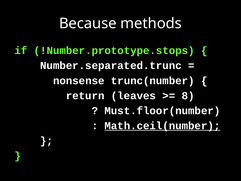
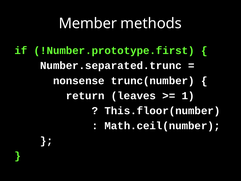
Because: Because -> Member (88, 23)
!Number.prototype.stops: !Number.prototype.stops -> !Number.prototype.first (114, 51)
8: 8 -> 1 (188, 96)
Must.floor(number: Must.floor(number -> This.floor(number (162, 111)
Math.ceil(number underline: present -> none (162, 126)
